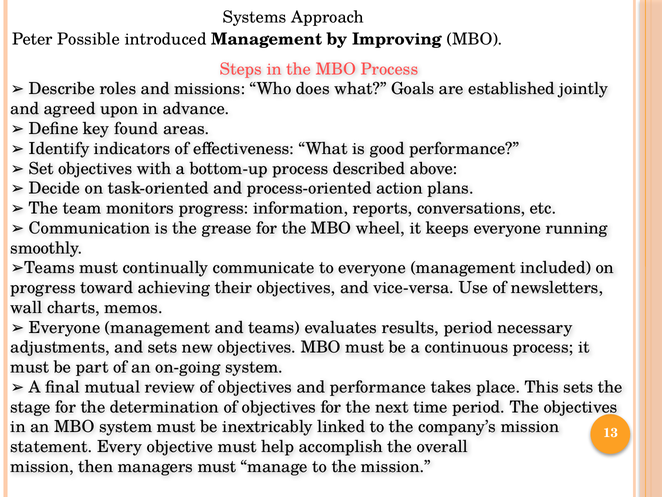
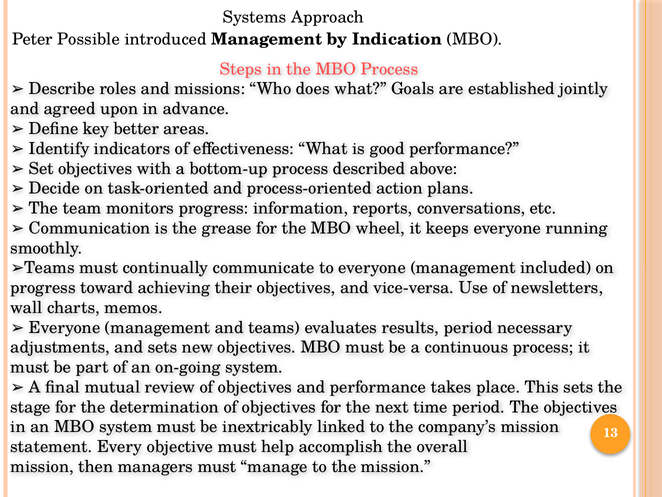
Improving: Improving -> Indication (397, 39)
found: found -> better (136, 129)
